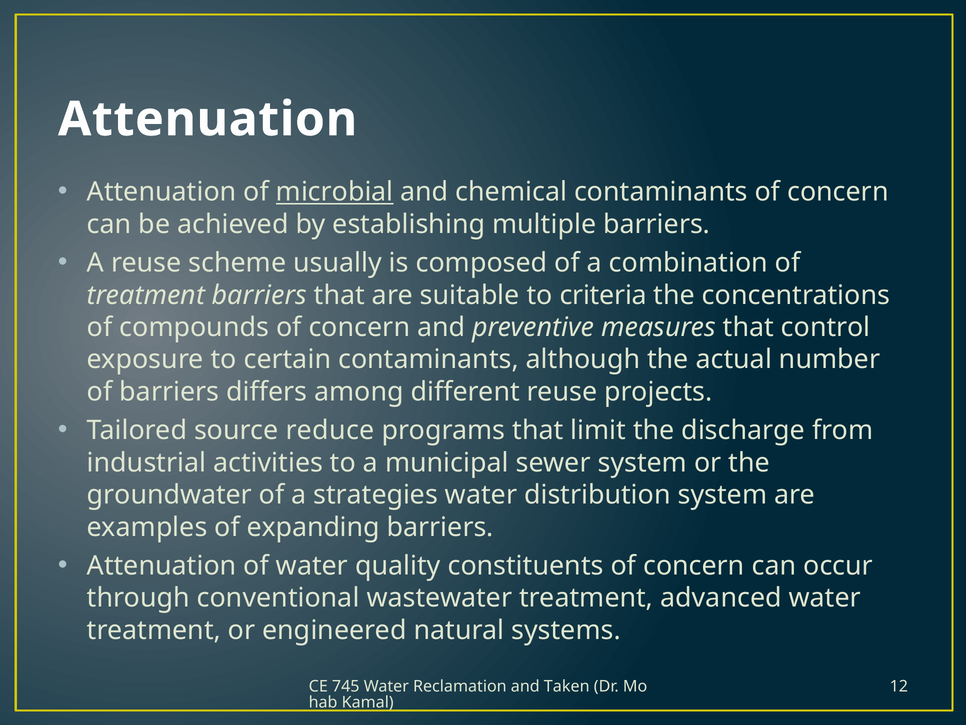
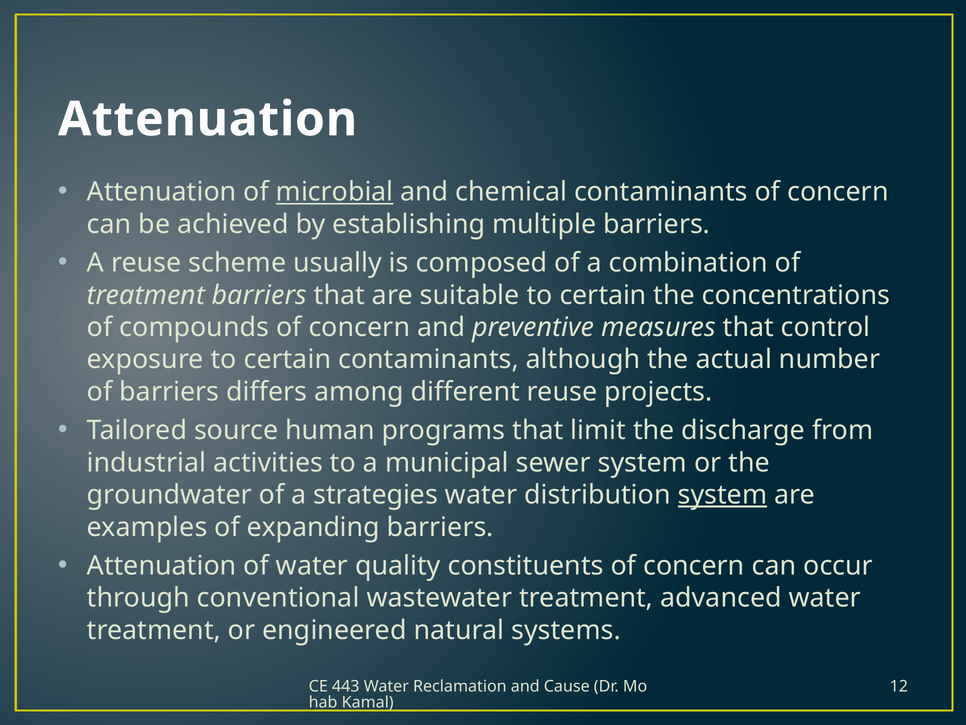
suitable to criteria: criteria -> certain (603, 295)
reduce: reduce -> human (330, 430)
system underline: none -> present (722, 495)
745: 745 -> 443 (346, 686)
Taken: Taken -> Cause (567, 686)
